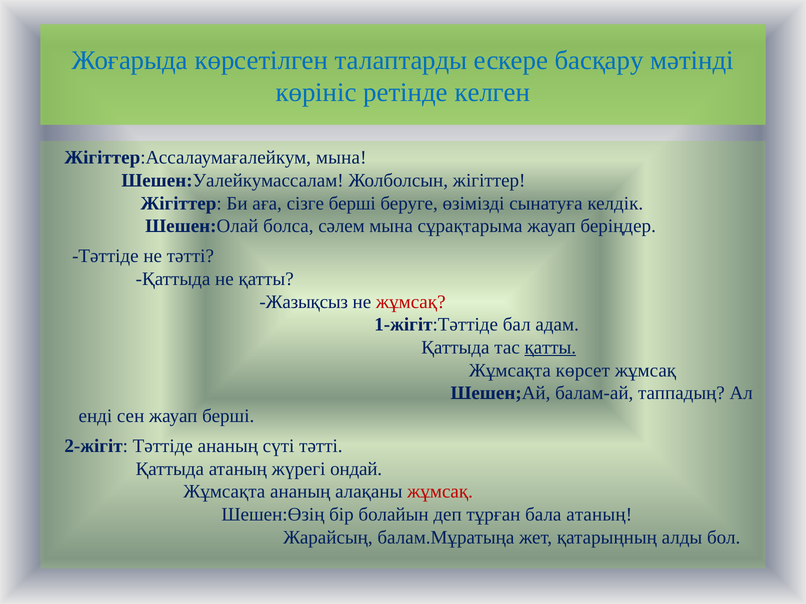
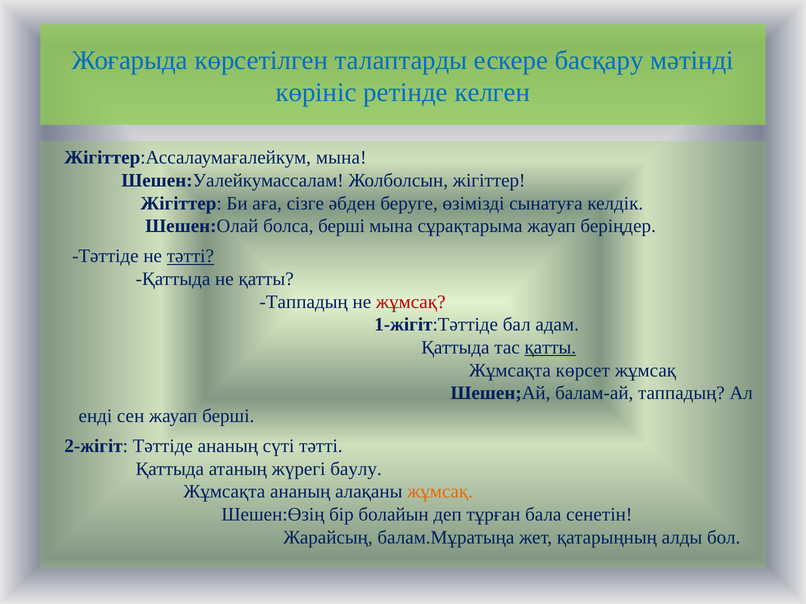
сізге берші: берші -> әбден (352, 204)
болса сәлем: сәлем -> берші (342, 226)
тәтті underline: none -> present (190, 256)
Жазықсыз: Жазықсыз -> Таппадың (304, 302)
ондай: ондай -> баулу (356, 469)
жұмсақ colour: red -> orange (440, 492)
бала атаның: атаның -> сенетін (599, 515)
